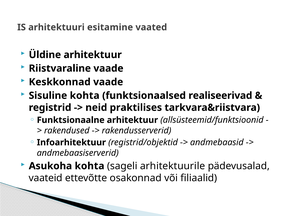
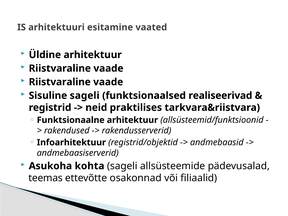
Keskkonnad: Keskkonnad -> Riistvaraline (60, 82)
Sisuline kohta: kohta -> sageli (85, 96)
arhitektuurile: arhitektuurile -> allsüsteemide (173, 166)
vaateid: vaateid -> teemas (46, 178)
